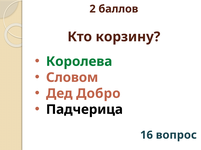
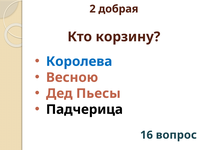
баллов: баллов -> добрая (118, 9)
Королева colour: green -> blue (79, 62)
Словом: Словом -> Весною (72, 78)
Добро: Добро -> Пьесы (98, 94)
